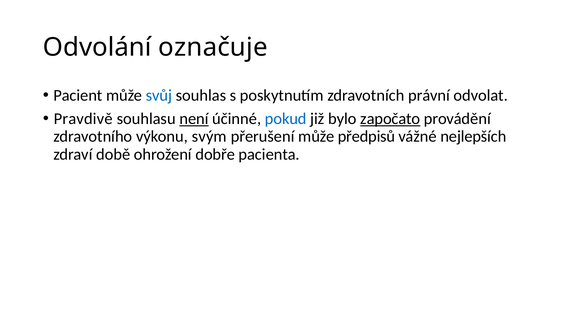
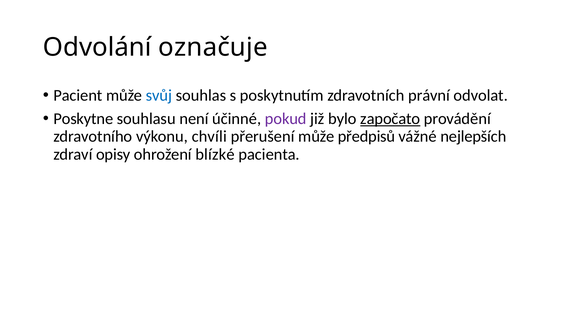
Pravdivě: Pravdivě -> Poskytne (83, 119)
není underline: present -> none (194, 119)
pokud colour: blue -> purple (286, 119)
svým: svým -> chvíli (209, 137)
době: době -> opisy (113, 154)
dobře: dobře -> blízké (215, 154)
